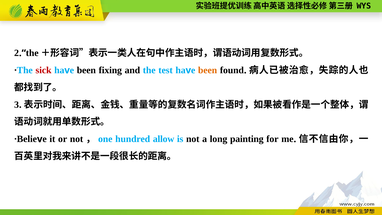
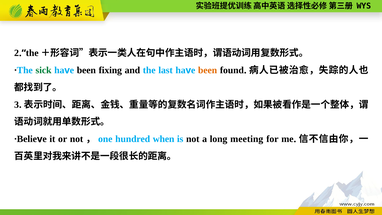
sick colour: red -> green (44, 70)
test: test -> last (166, 70)
allow: allow -> when (164, 139)
painting: painting -> meeting (247, 139)
